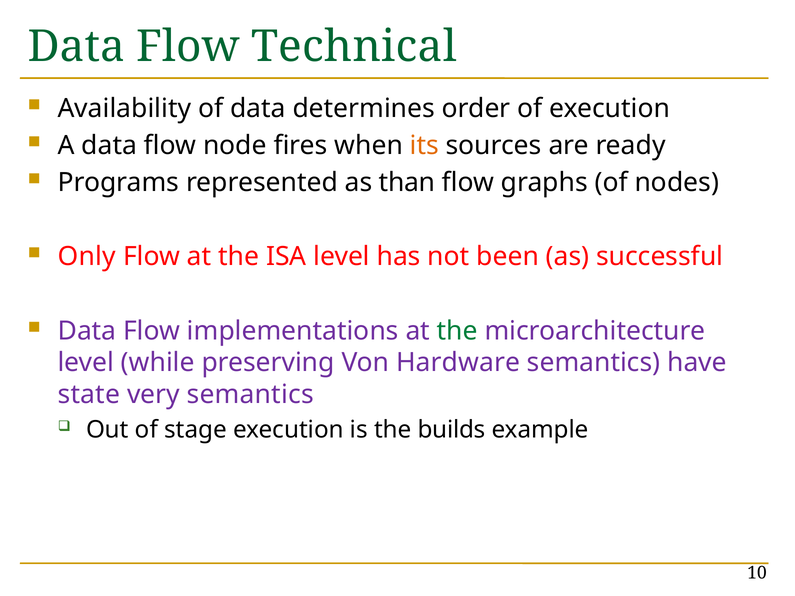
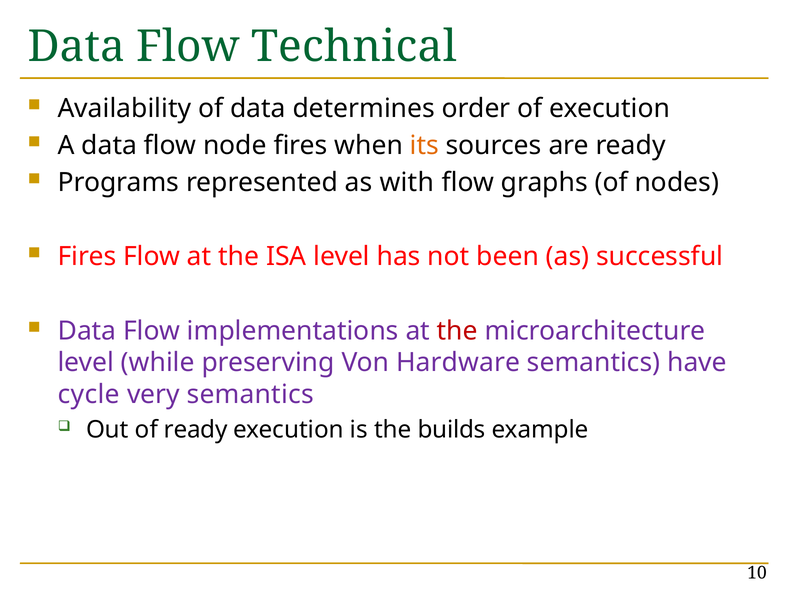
than: than -> with (407, 183)
Only: Only -> Fires (87, 257)
the colour: green -> red (457, 331)
state: state -> cycle (89, 395)
of stage: stage -> ready (196, 430)
